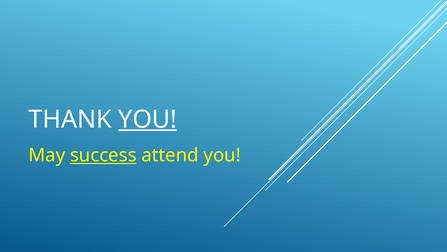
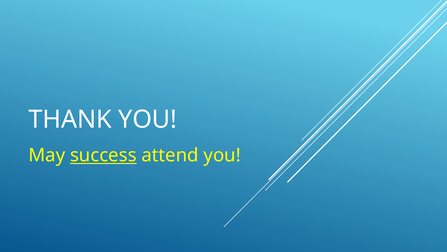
YOU underline: present -> none (148, 119)
